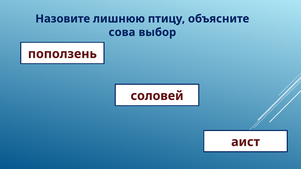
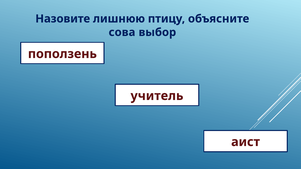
соловей: соловей -> учитель (157, 96)
